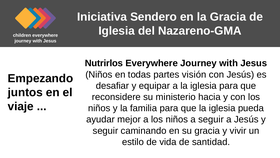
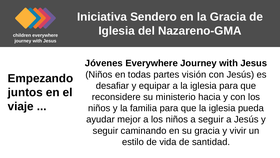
Nutrirlos: Nutrirlos -> Jóvenes (104, 63)
